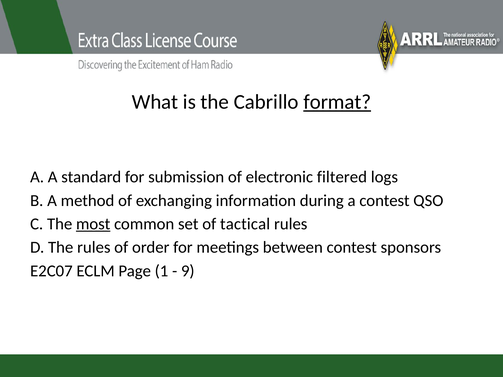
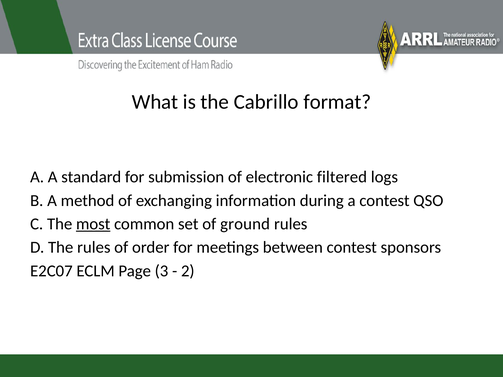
format underline: present -> none (337, 102)
tactical: tactical -> ground (245, 224)
1: 1 -> 3 (161, 271)
9: 9 -> 2 (188, 271)
